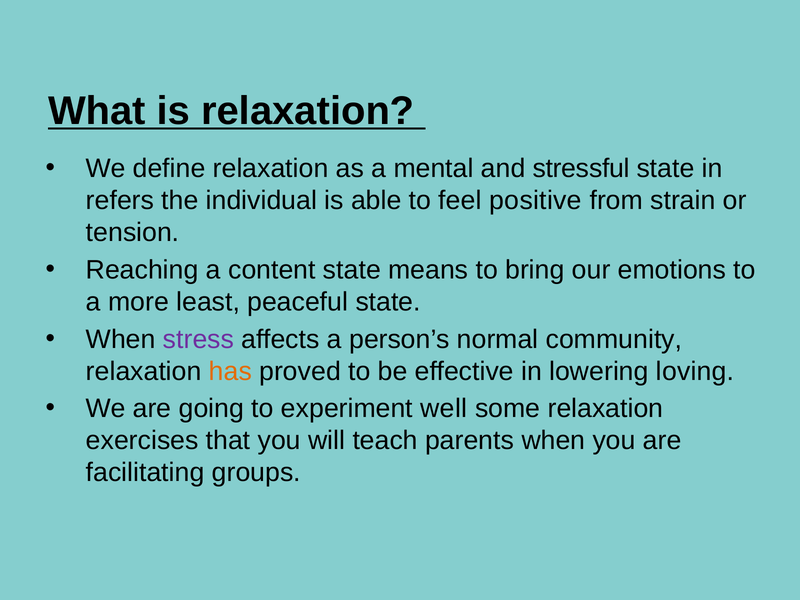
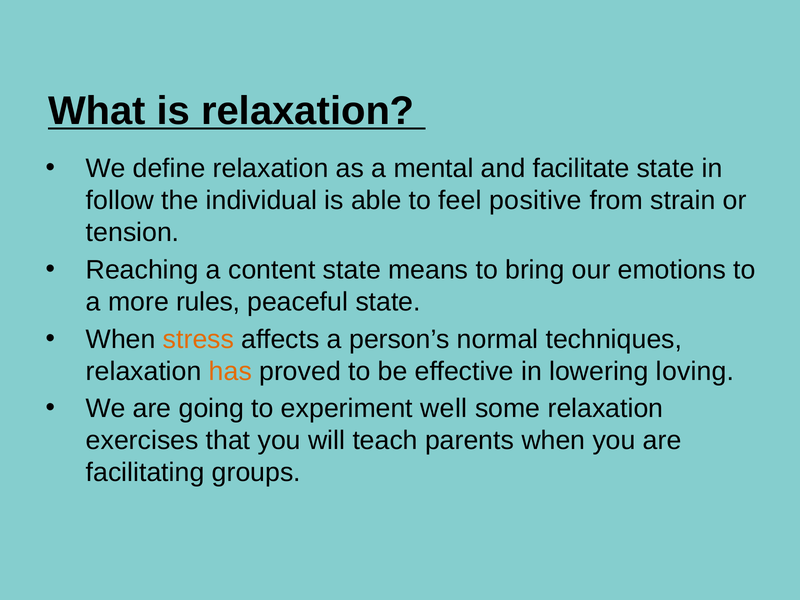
stressful: stressful -> facilitate (581, 169)
refers: refers -> follow (120, 201)
least: least -> rules (208, 302)
stress colour: purple -> orange (199, 339)
community: community -> techniques (614, 339)
